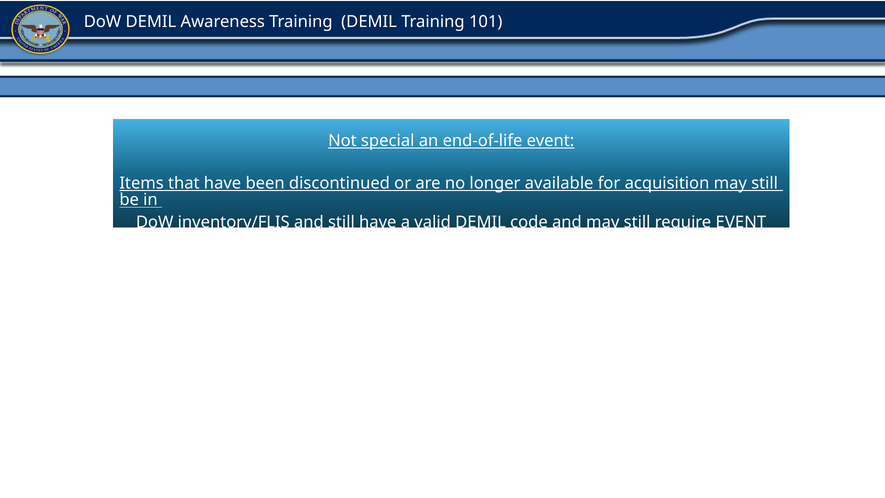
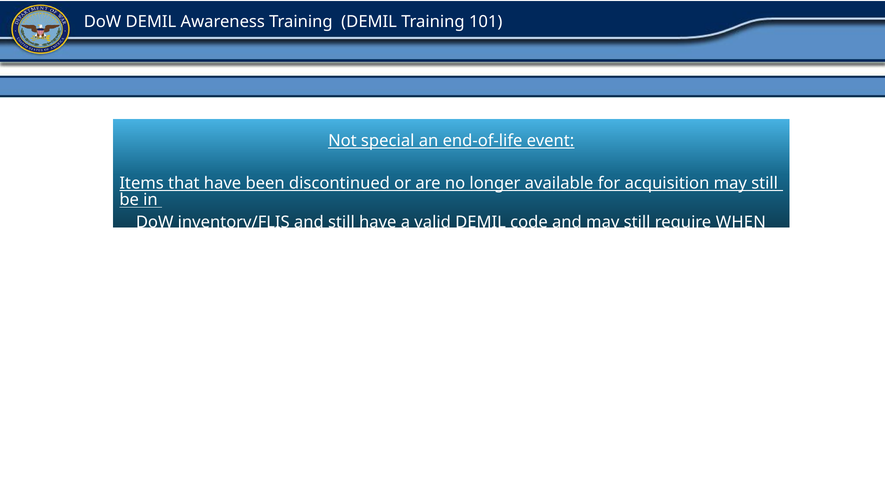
require EVENT: EVENT -> WHEN (741, 222)
